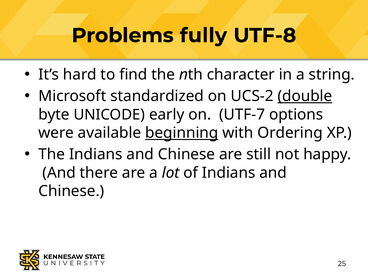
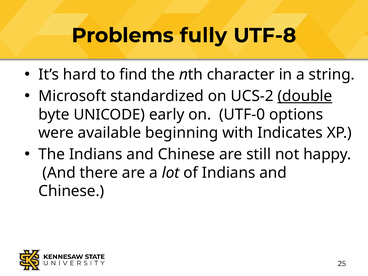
UTF-7: UTF-7 -> UTF-0 (242, 114)
beginning underline: present -> none (182, 133)
Ordering: Ordering -> Indicates (290, 133)
